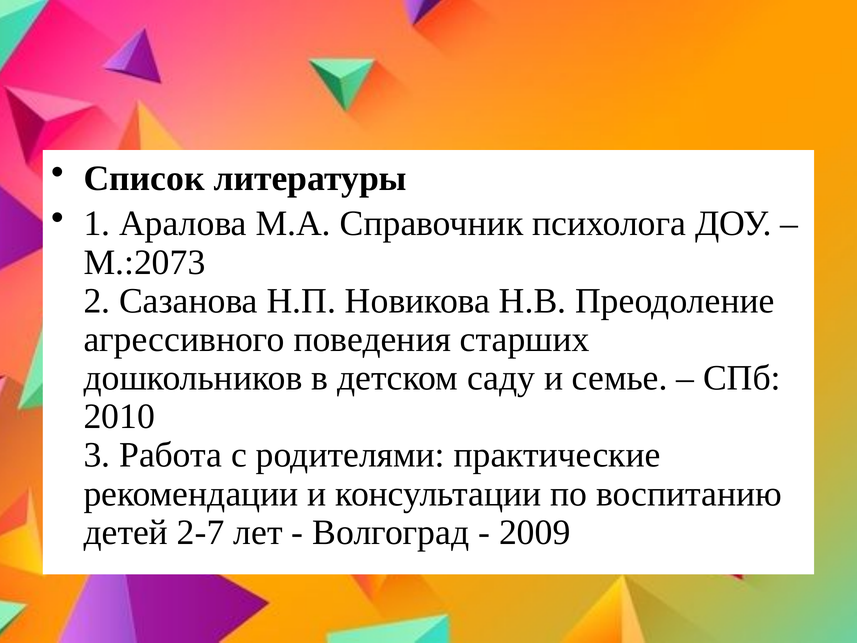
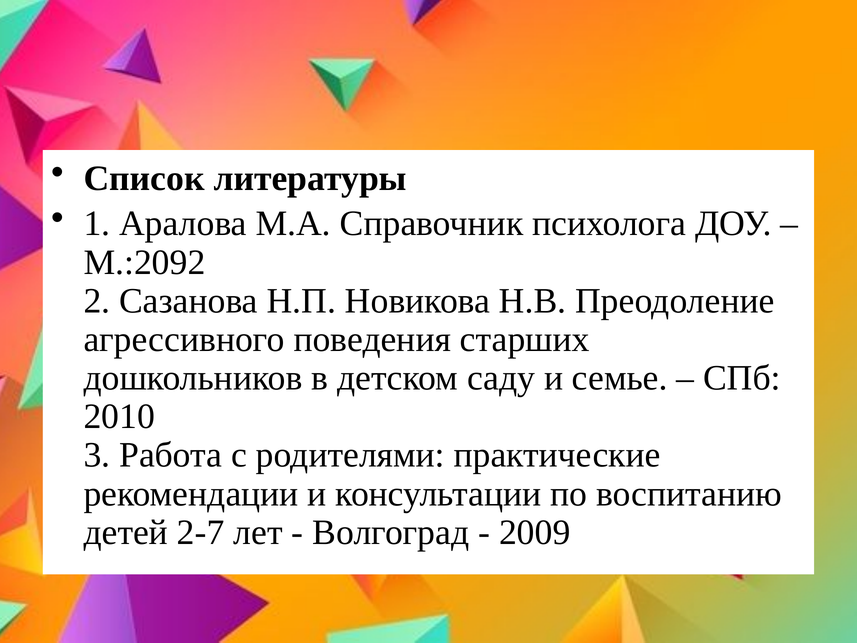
М.:2073: М.:2073 -> М.:2092 (145, 262)
